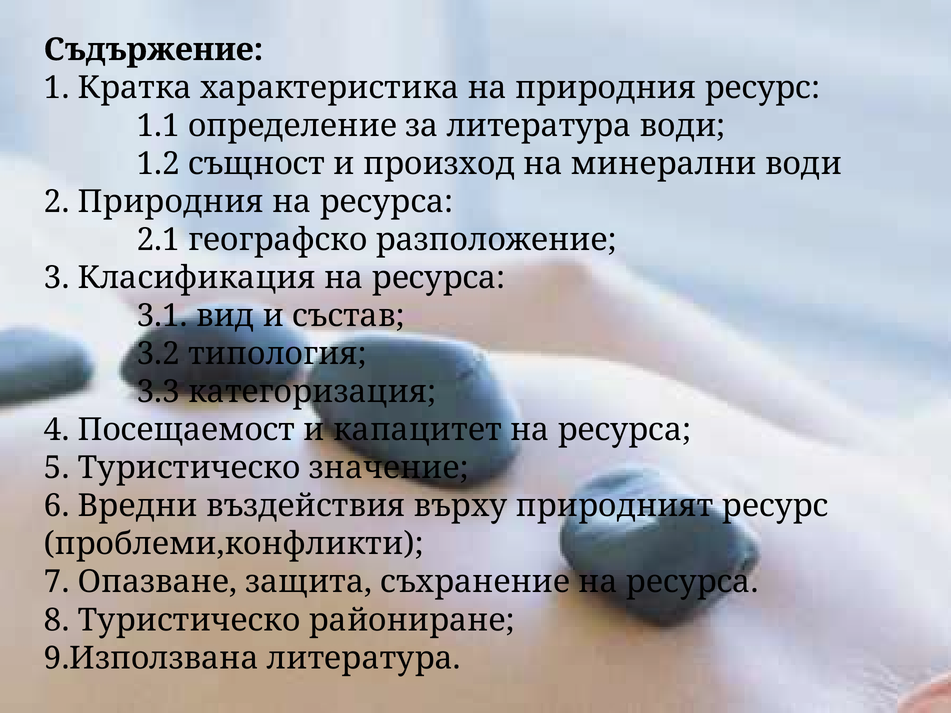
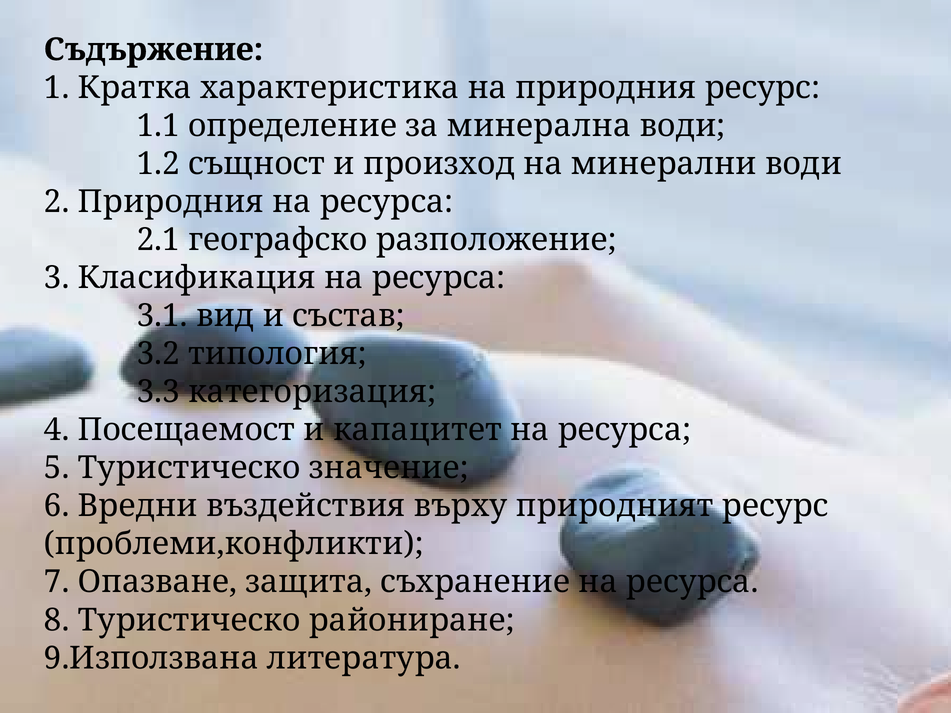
за литература: литература -> минерална (539, 126)
